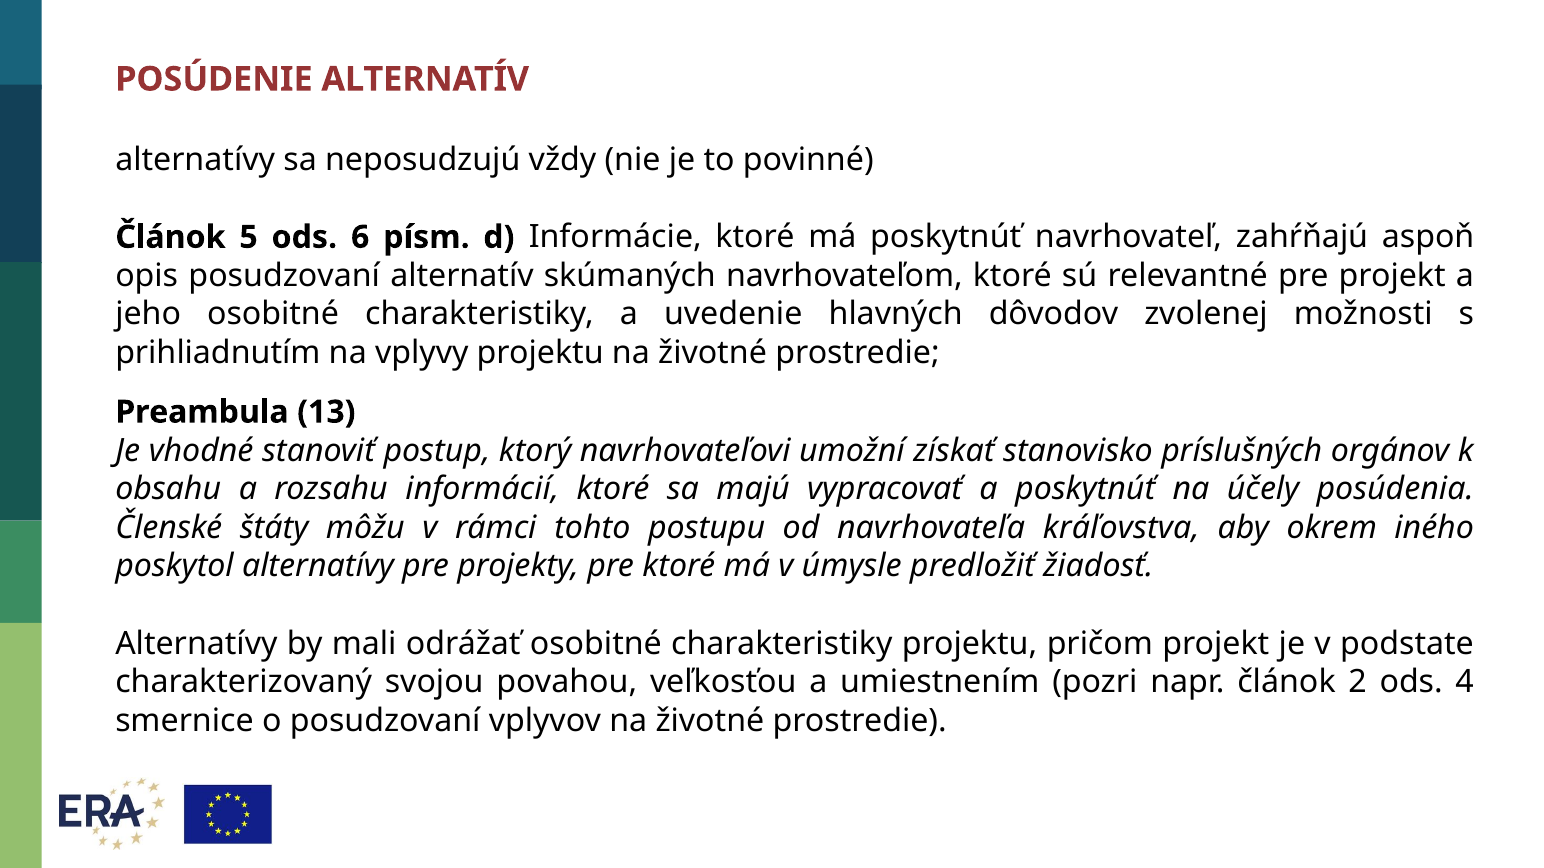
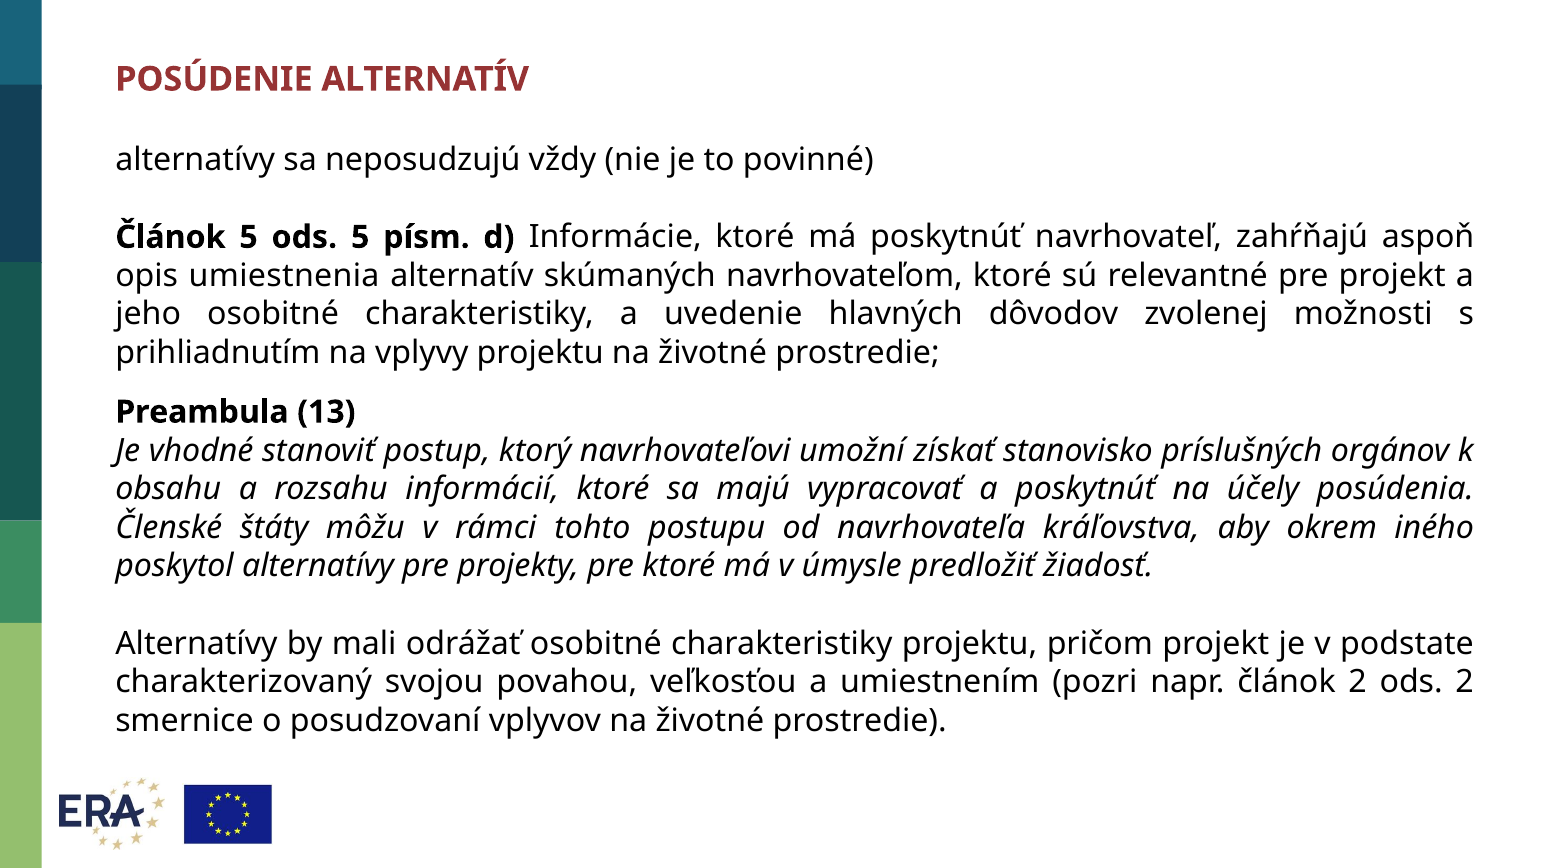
ods 6: 6 -> 5 (360, 237)
opis posudzovaní: posudzovaní -> umiestnenia (284, 276)
ods 4: 4 -> 2 (1465, 682)
